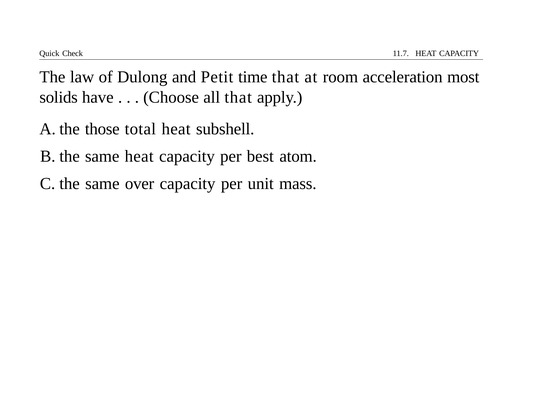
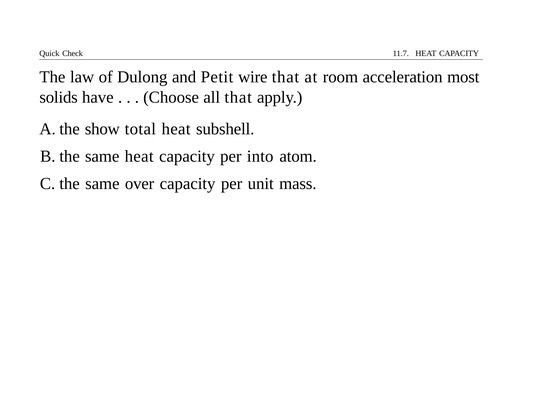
time: time -> wire (253, 77)
those: those -> show (102, 129)
best: best -> into (260, 156)
